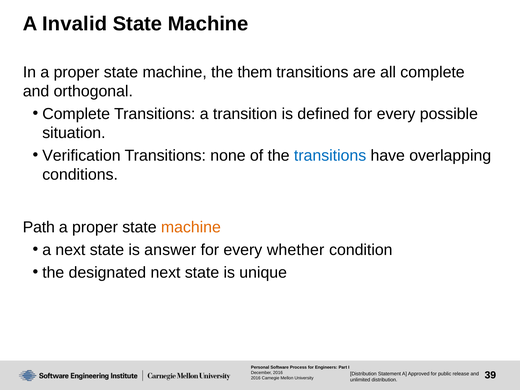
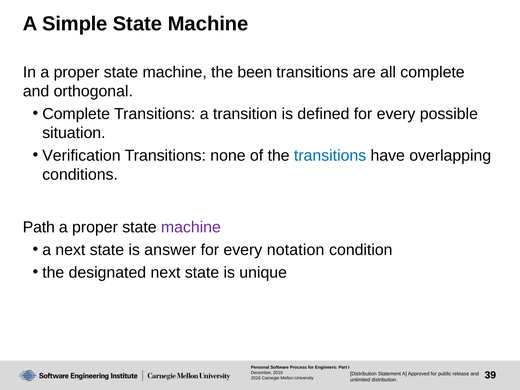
Invalid: Invalid -> Simple (75, 24)
them: them -> been (255, 72)
machine colour: orange -> purple (191, 227)
whether: whether -> notation (296, 250)
